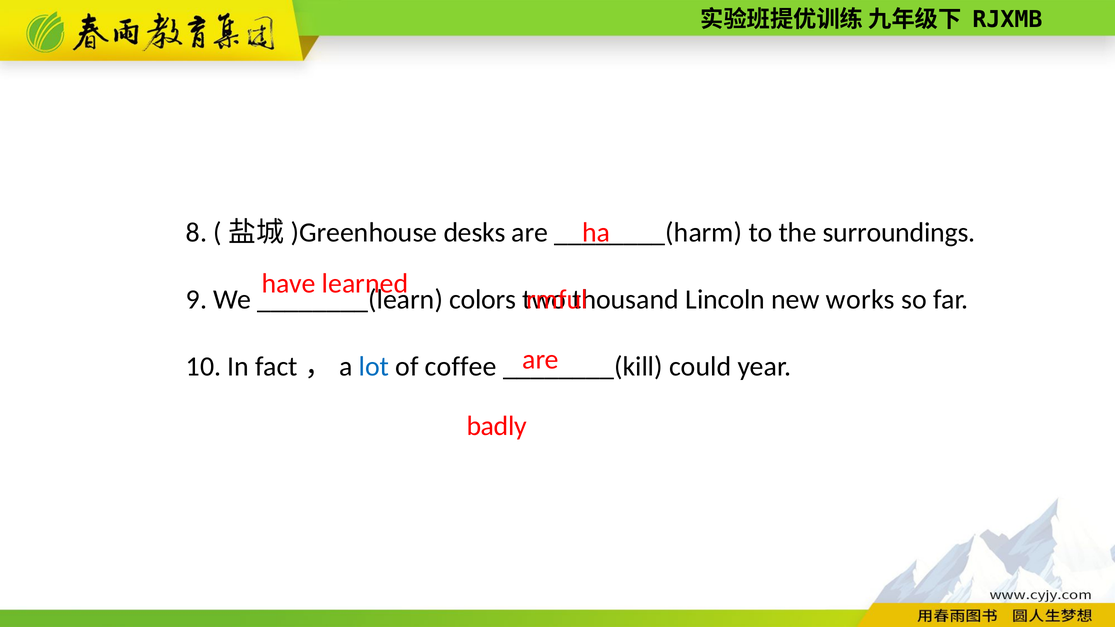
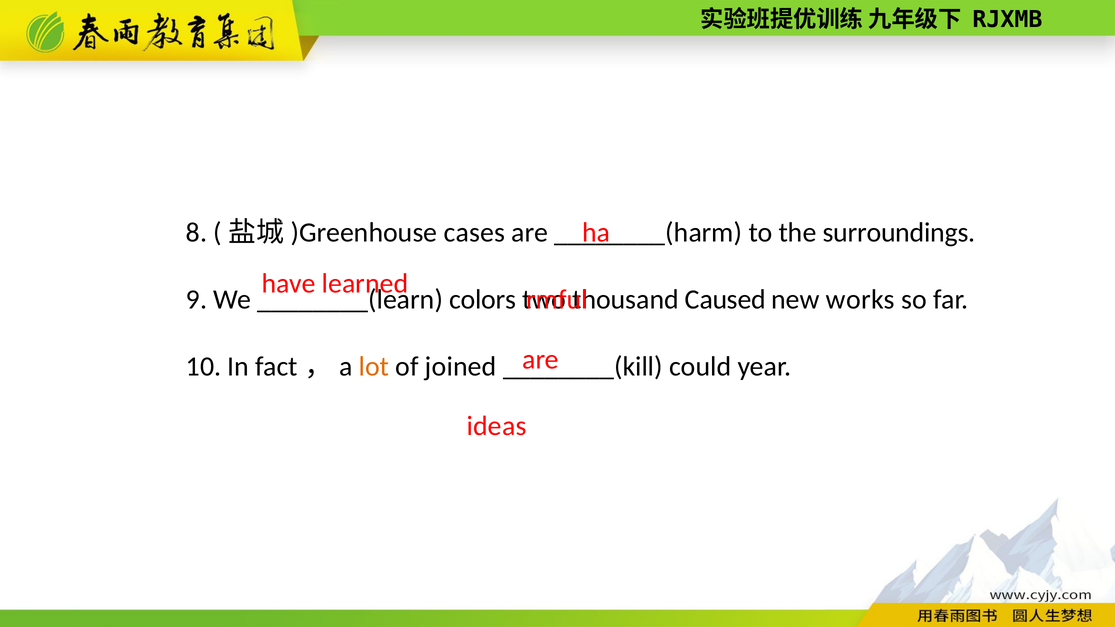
desks: desks -> cases (474, 233)
Lincoln: Lincoln -> Caused (725, 300)
lot colour: blue -> orange (374, 367)
coffee: coffee -> joined (461, 367)
badly: badly -> ideas (497, 426)
